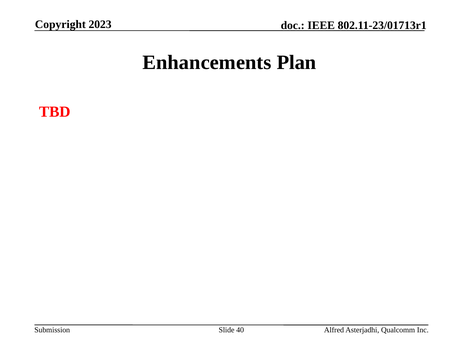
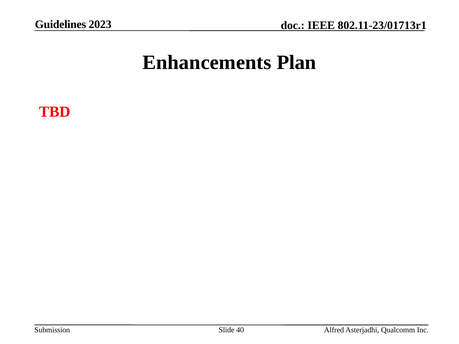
Copyright: Copyright -> Guidelines (60, 24)
